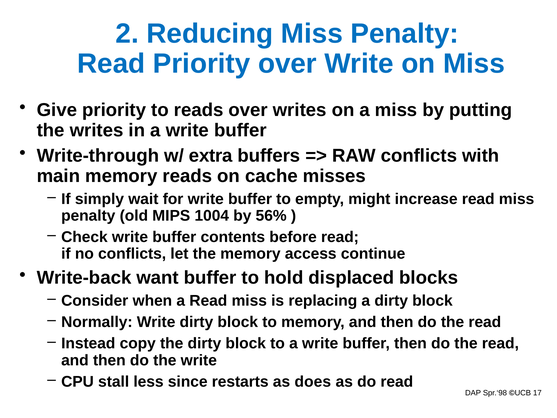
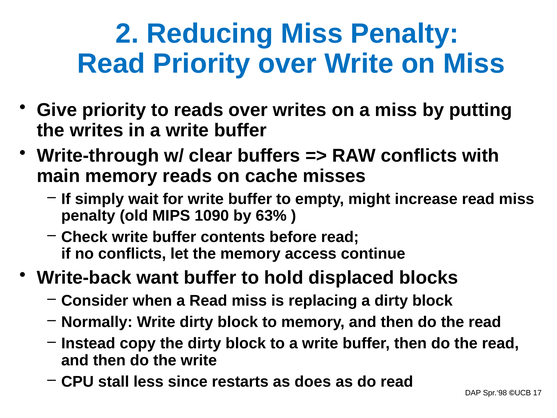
extra: extra -> clear (211, 156)
1004: 1004 -> 1090 (212, 216)
56%: 56% -> 63% (271, 216)
